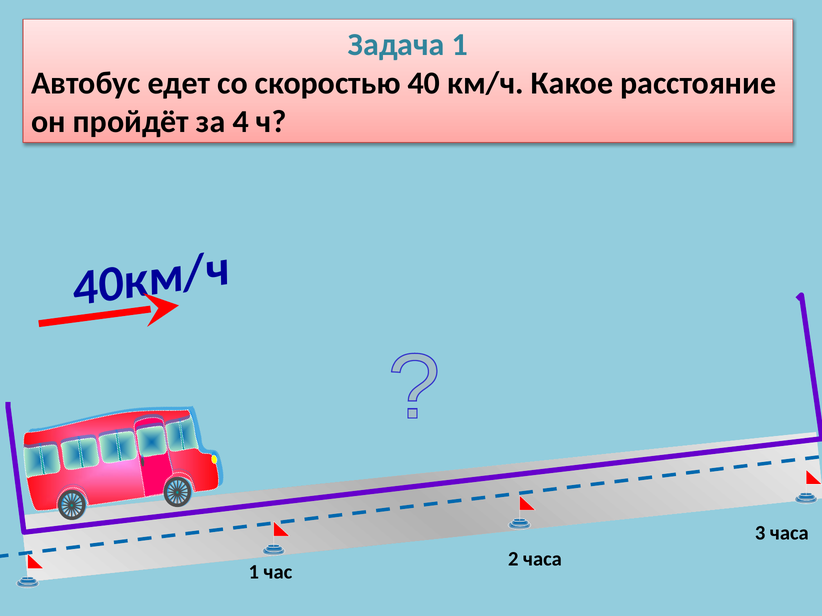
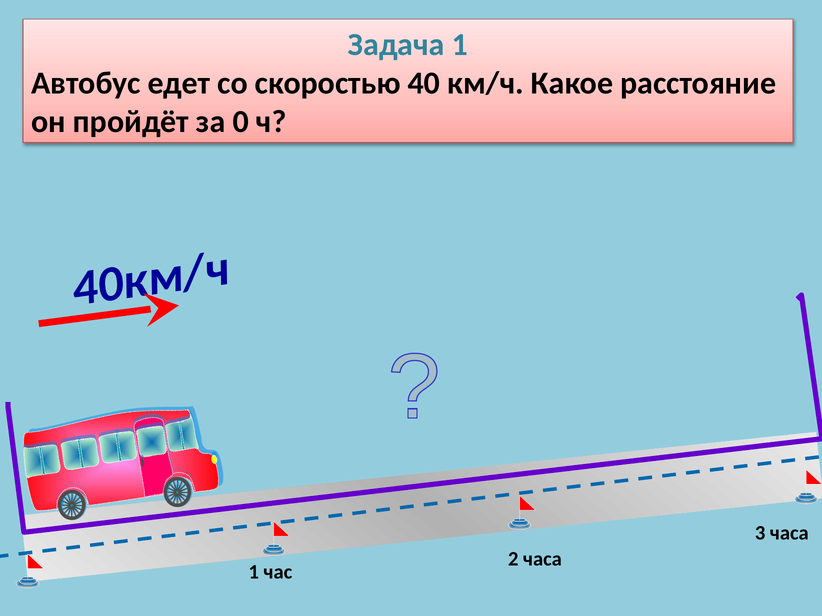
за 4: 4 -> 0 (241, 122)
